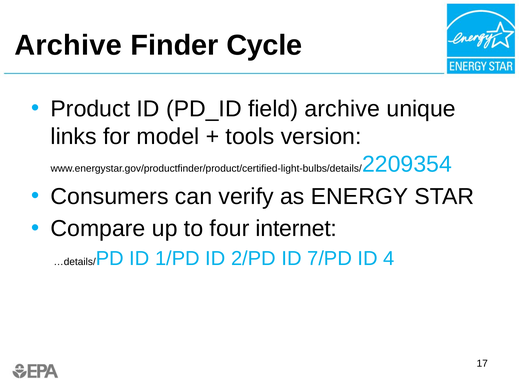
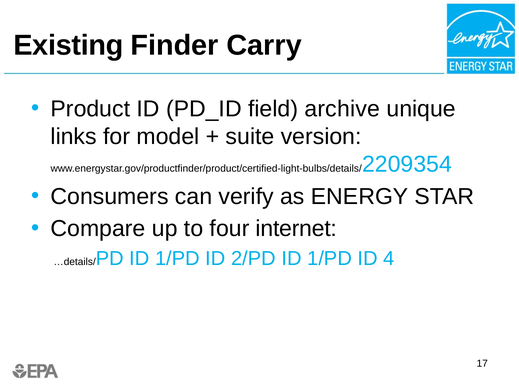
Archive: Archive -> Existing (68, 45)
Cycle: Cycle -> Carry (264, 45)
tools: tools -> suite (250, 137)
2/PD ID 7/PD: 7/PD -> 1/PD (330, 259)
